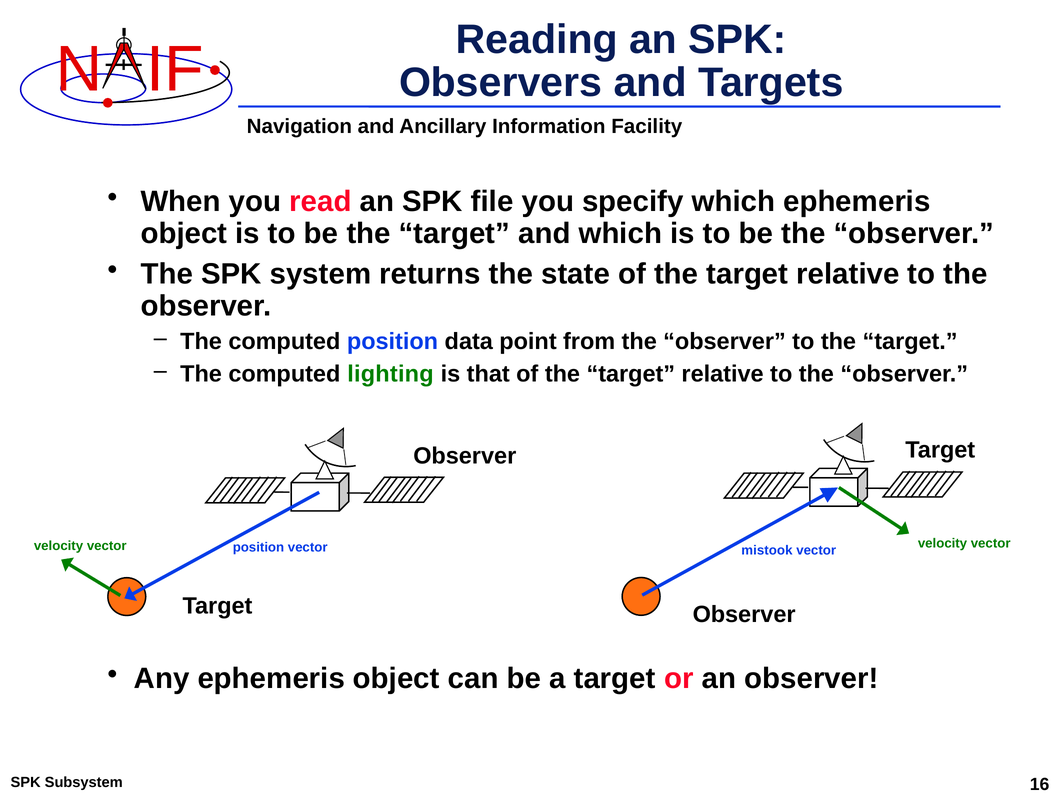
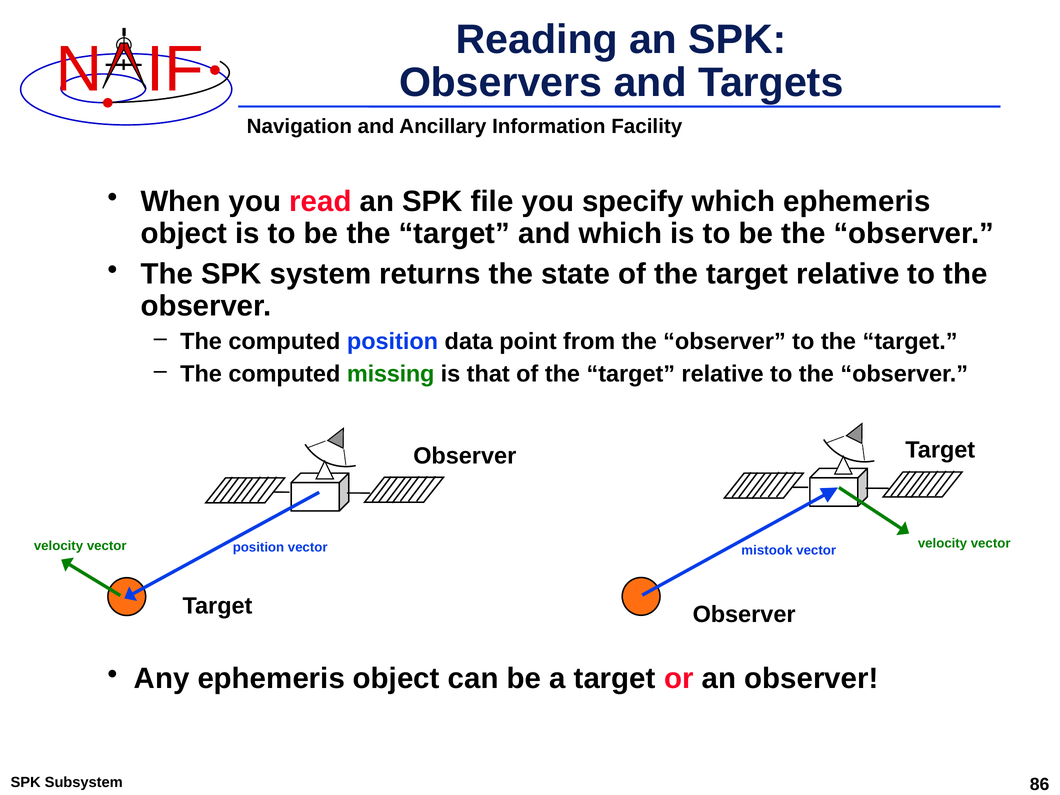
lighting: lighting -> missing (391, 374)
16: 16 -> 86 (1040, 785)
